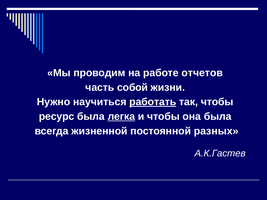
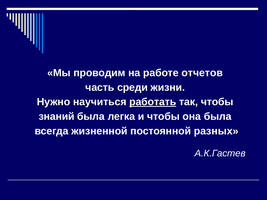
собой: собой -> среди (133, 88)
ресурс: ресурс -> знаний (57, 117)
легка underline: present -> none (121, 117)
